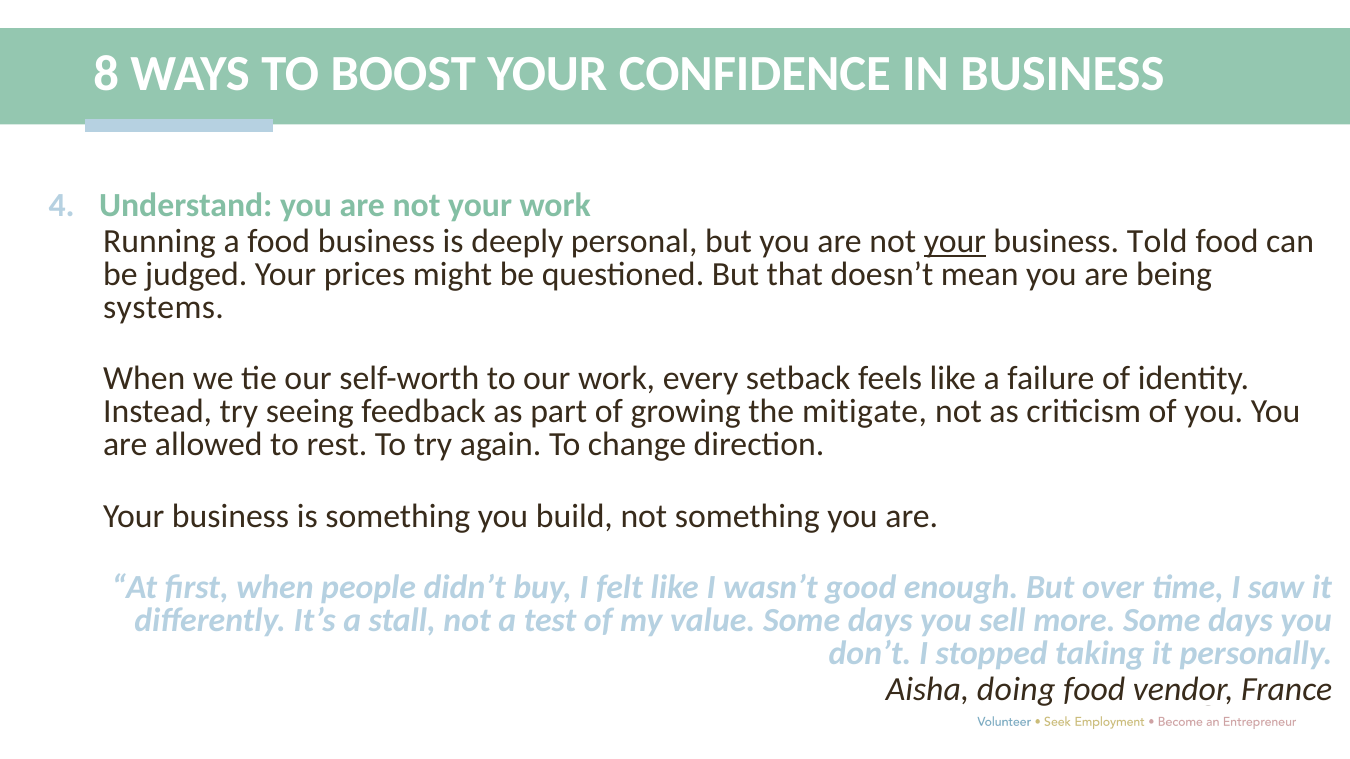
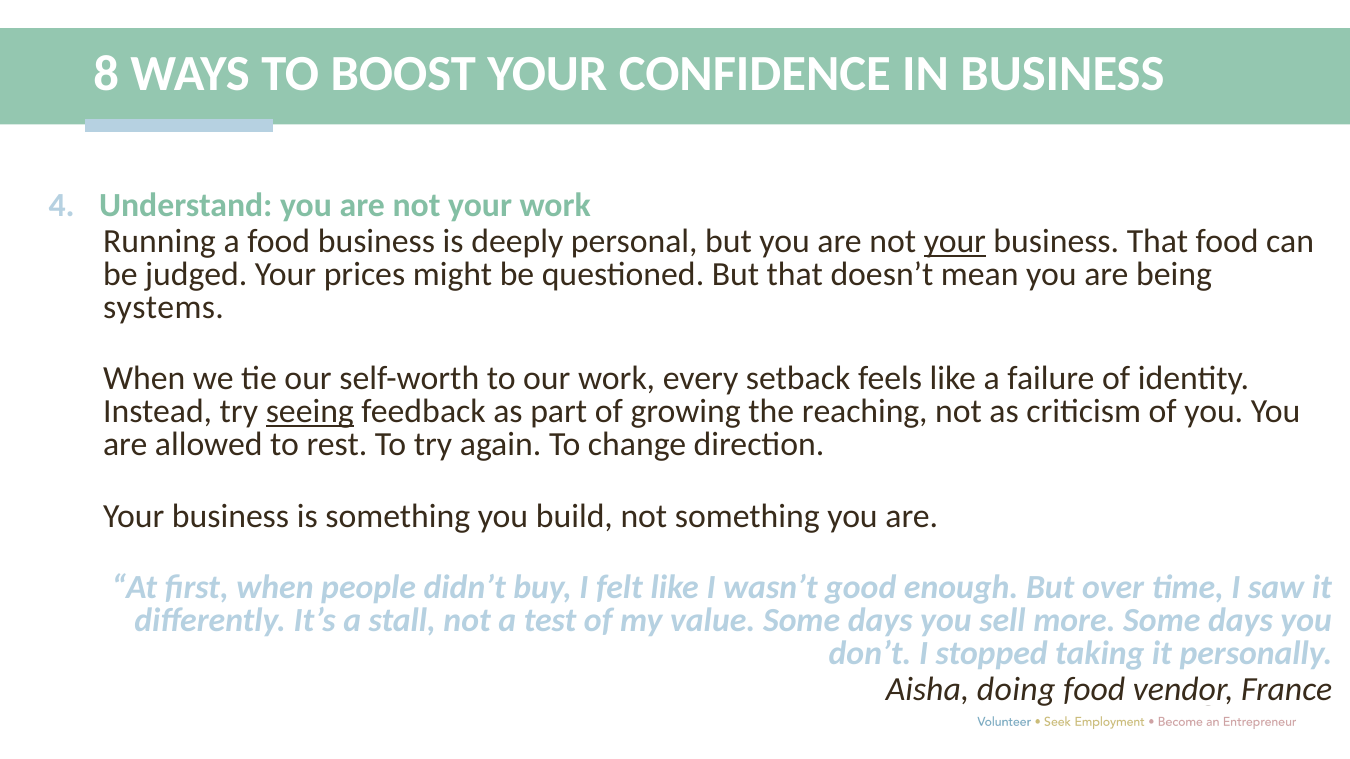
business Told: Told -> That (1157, 242)
seeing underline: none -> present (310, 412)
mitigate: mitigate -> reaching (865, 412)
